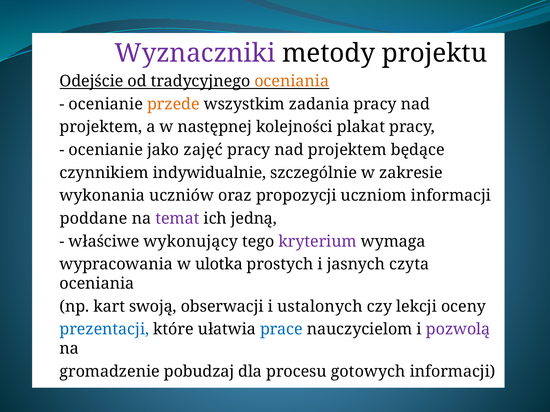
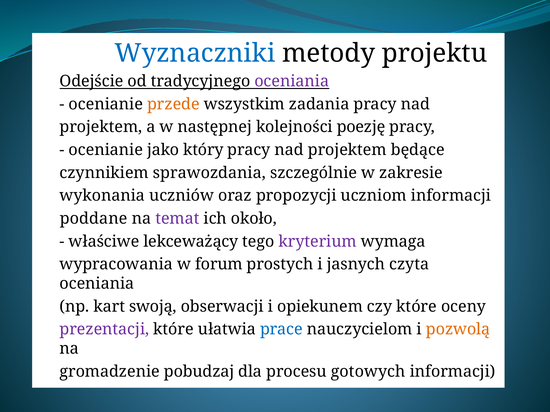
Wyznaczniki colour: purple -> blue (195, 53)
oceniania colour: orange -> purple (292, 81)
plakat: plakat -> poezję (361, 127)
zajęć: zajęć -> który (203, 150)
indywidualnie: indywidualnie -> sprawozdania (209, 173)
jedną: jedną -> około (254, 219)
wykonujący: wykonujący -> lekceważący (191, 242)
ulotka: ulotka -> forum (219, 265)
ustalonych: ustalonych -> opiekunem (320, 307)
czy lekcji: lekcji -> które (417, 307)
prezentacji colour: blue -> purple (104, 330)
pozwolą colour: purple -> orange (458, 330)
